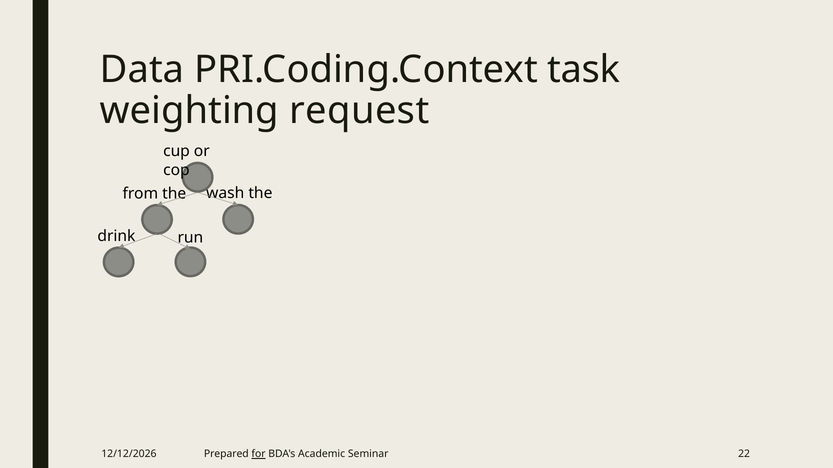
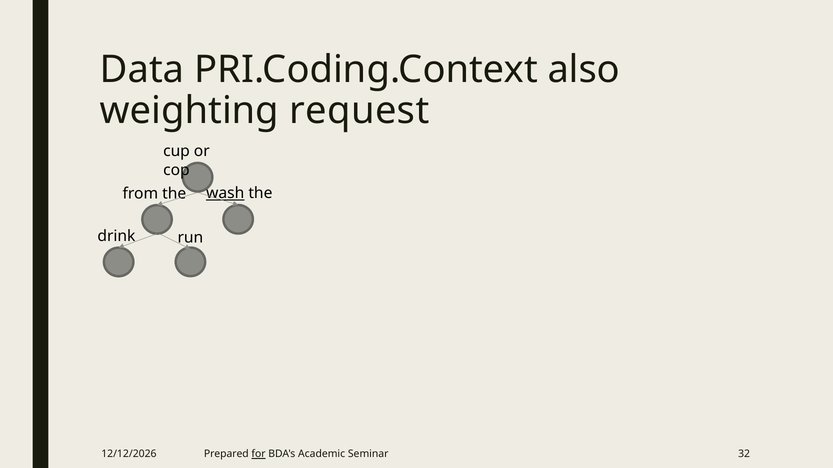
task: task -> also (584, 70)
wash underline: none -> present (225, 194)
22: 22 -> 32 (744, 455)
